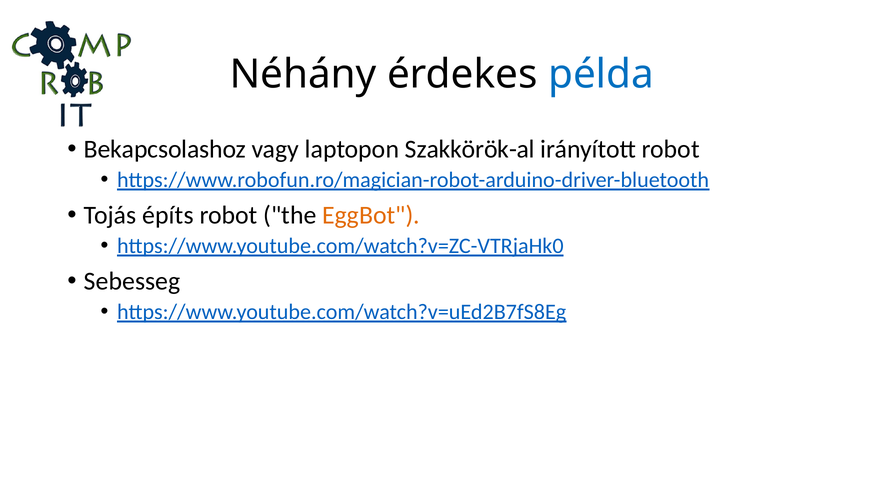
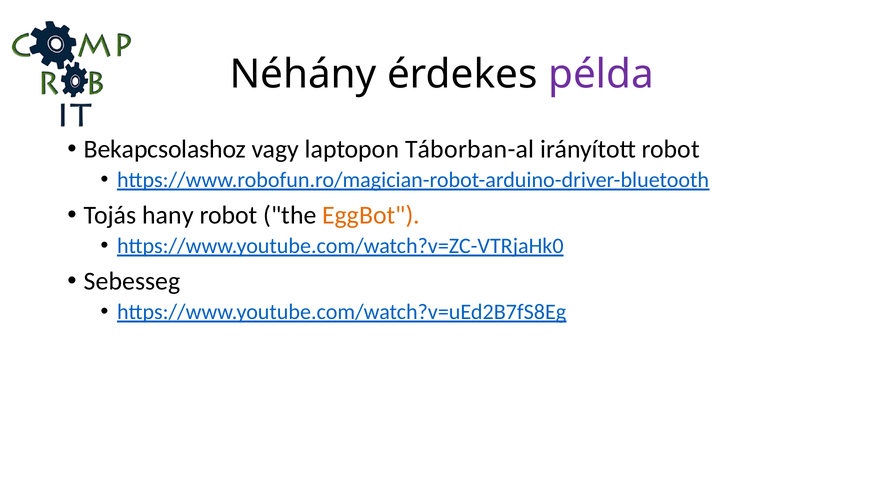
példa colour: blue -> purple (601, 74)
Szakkörök-al: Szakkörök-al -> Táborban-al (470, 149)
építs: építs -> hany (168, 215)
